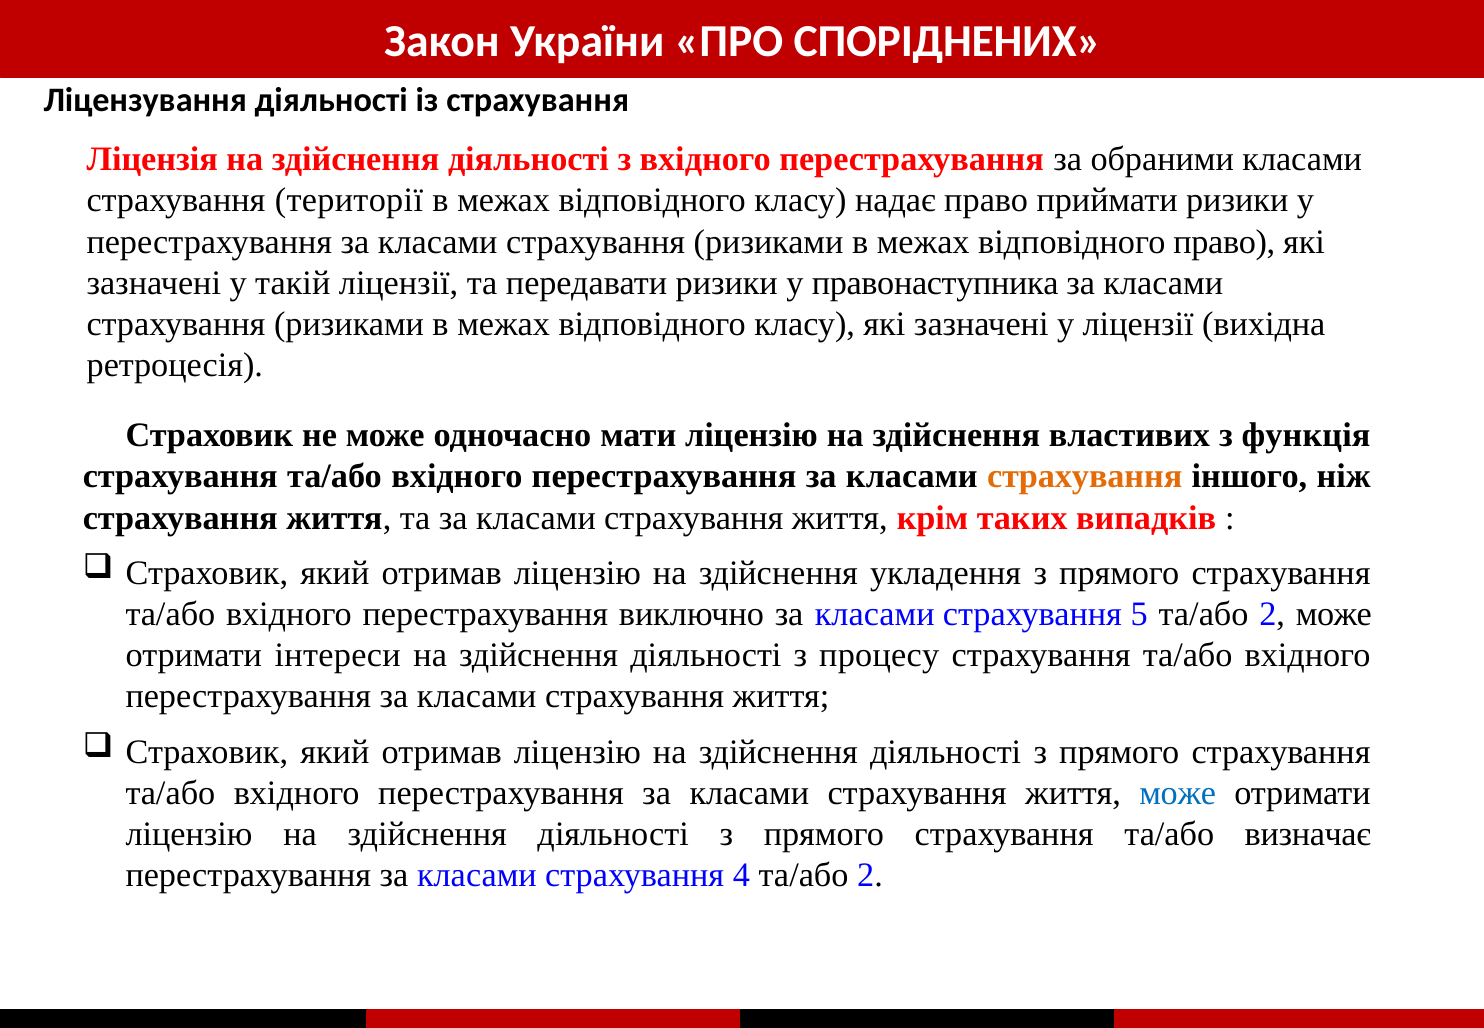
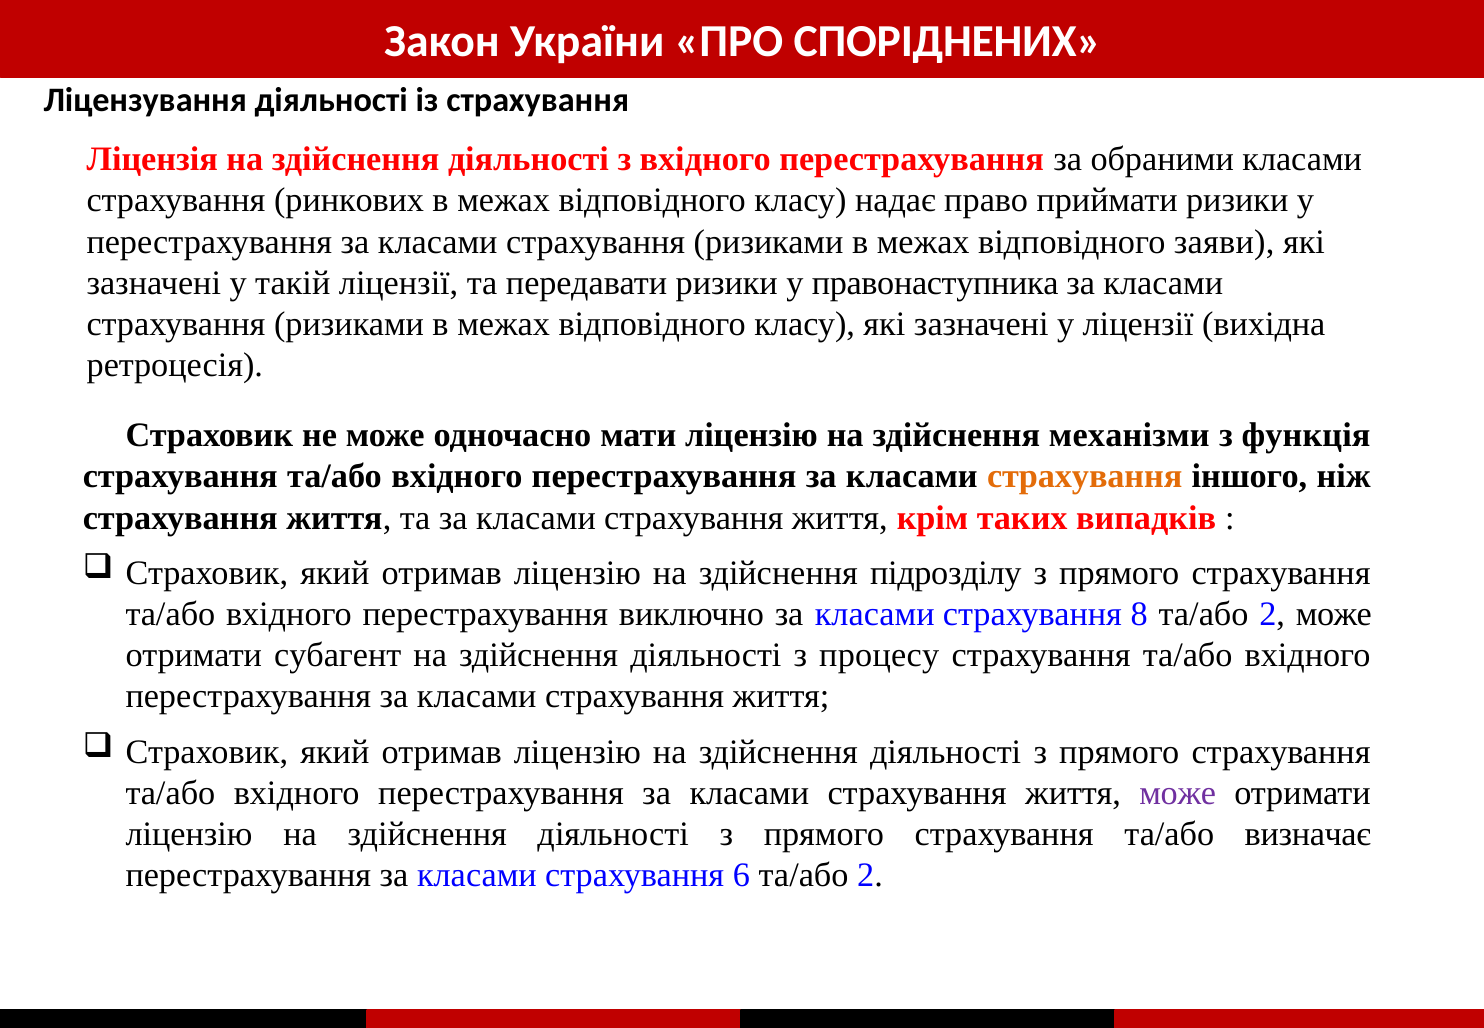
території: території -> ринкових (349, 201)
відповідного право: право -> заяви (1224, 242)
властивих: властивих -> механізми (1129, 435)
укладення: укладення -> підрозділу (946, 573)
5: 5 -> 8 (1139, 614)
інтереси: інтереси -> субагент (338, 655)
може colour: blue -> purple (1178, 793)
4: 4 -> 6 (741, 875)
